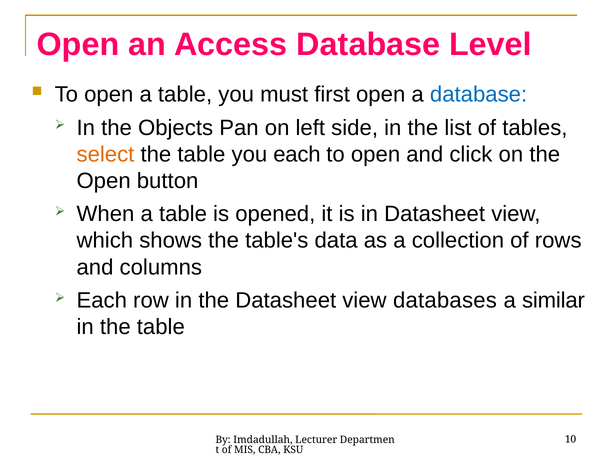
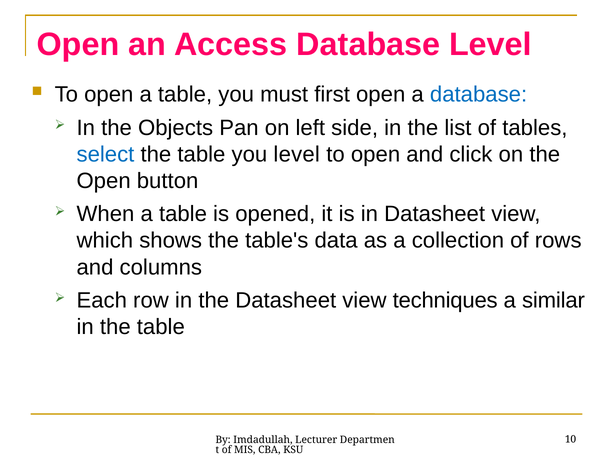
select colour: orange -> blue (105, 154)
you each: each -> level (297, 154)
databases: databases -> techniques (445, 300)
